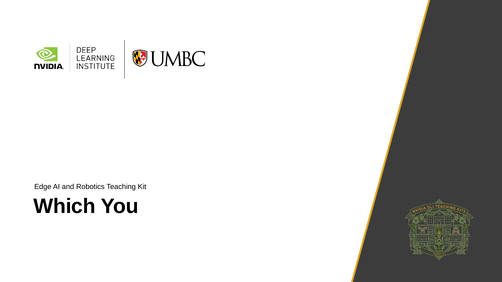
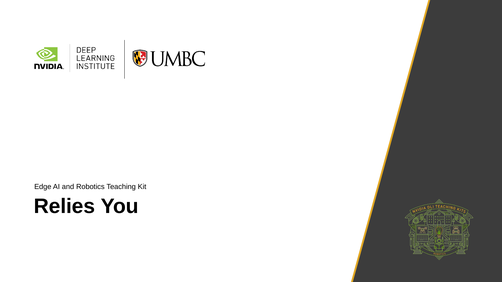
Which: Which -> Relies (64, 207)
